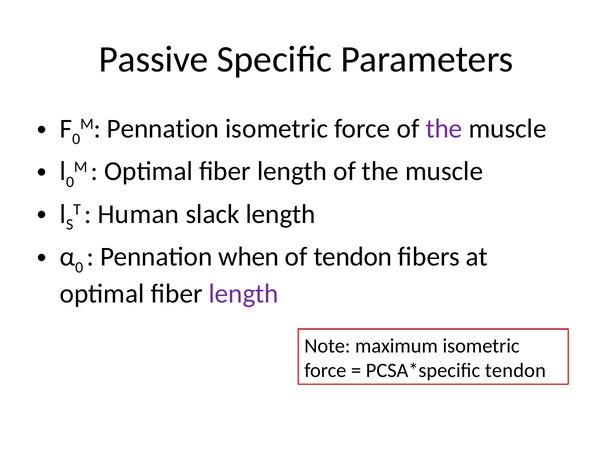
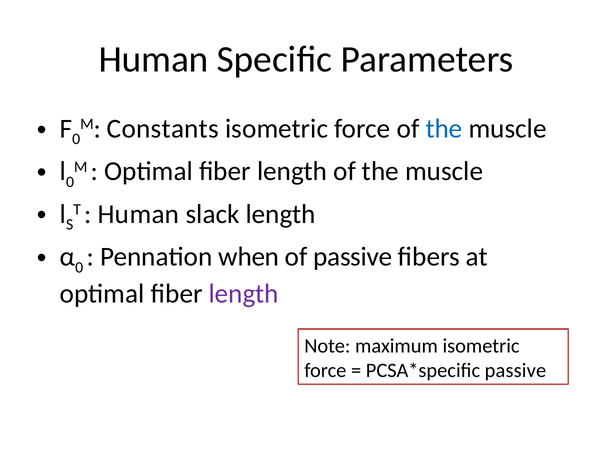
Passive: Passive -> Human (154, 59)
Pennation: Pennation -> Constants (163, 129)
the colour: purple -> blue (444, 129)
of tendon: tendon -> passive (353, 257)
tendon: tendon -> passive (515, 370)
